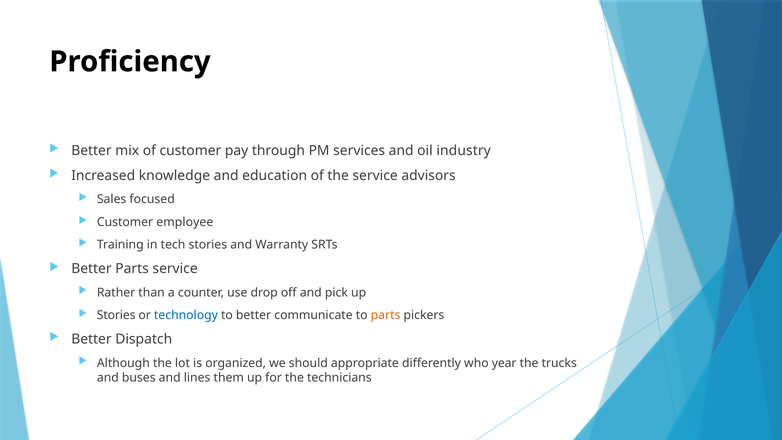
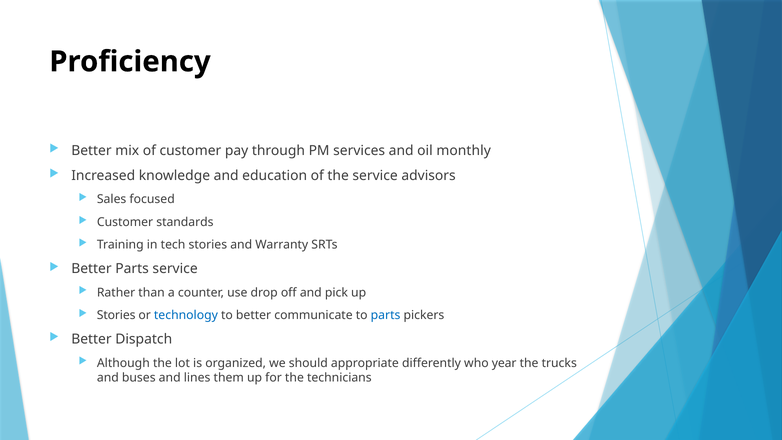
industry: industry -> monthly (464, 151)
employee: employee -> standards (185, 222)
parts colour: orange -> blue (386, 315)
